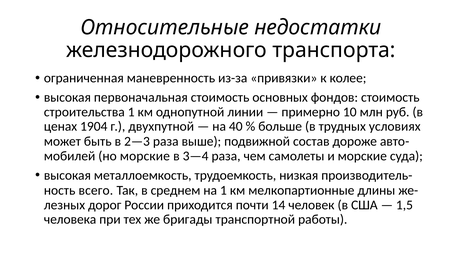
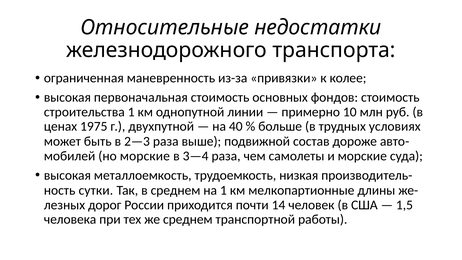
1904: 1904 -> 1975 (94, 126)
всего: всего -> сутки (96, 190)
же бригады: бригады -> среднем (188, 219)
